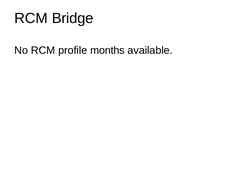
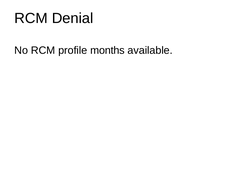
Bridge: Bridge -> Denial (73, 18)
